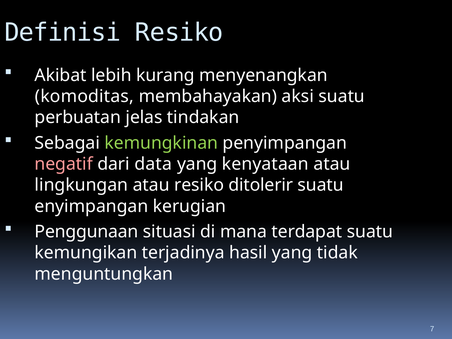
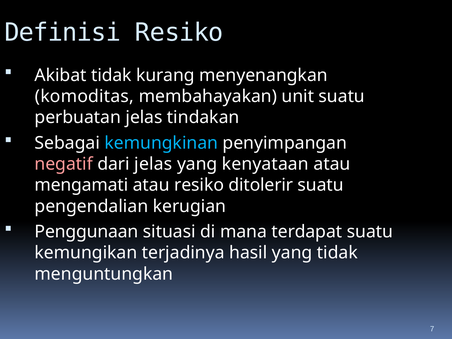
Akibat lebih: lebih -> tidak (111, 75)
aksi: aksi -> unit (298, 96)
kemungkinan colour: light green -> light blue (161, 143)
dari data: data -> jelas (153, 164)
lingkungan: lingkungan -> mengamati (81, 185)
enyimpangan: enyimpangan -> pengendalian (91, 206)
